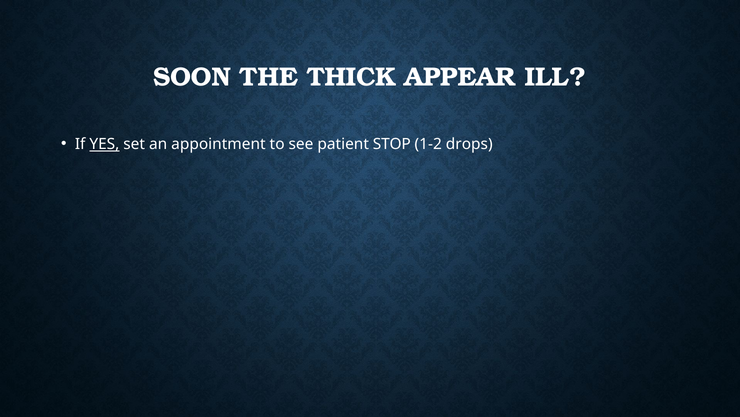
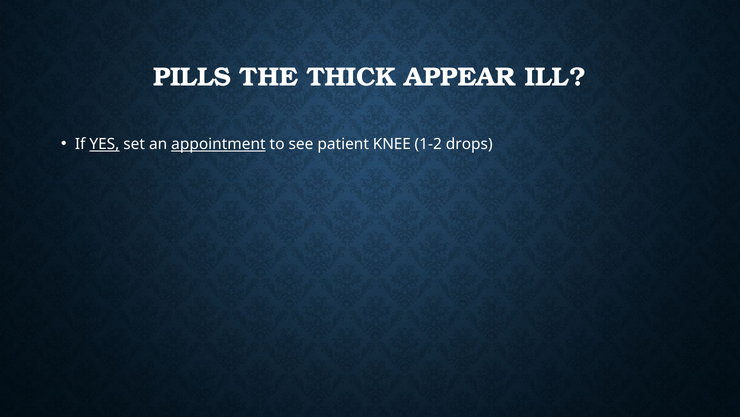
SOON: SOON -> PILLS (192, 77)
appointment underline: none -> present (218, 144)
STOP: STOP -> KNEE (392, 144)
